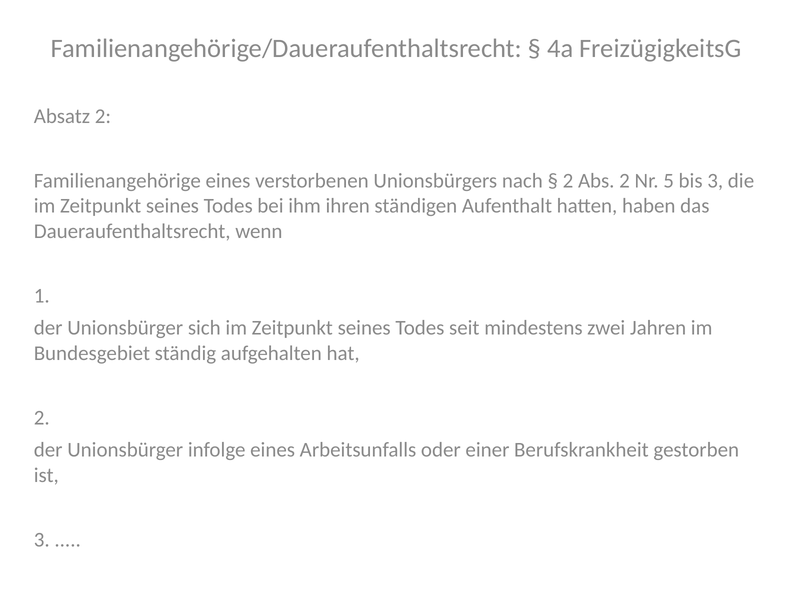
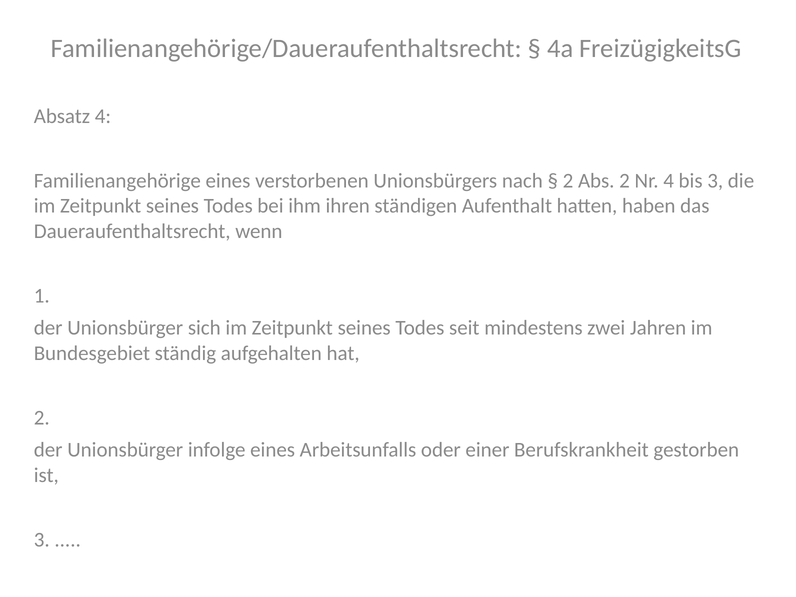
Absatz 2: 2 -> 4 (103, 116)
Nr 5: 5 -> 4 (669, 181)
